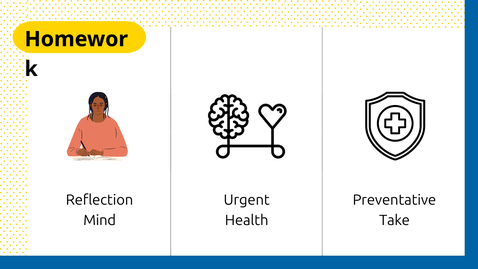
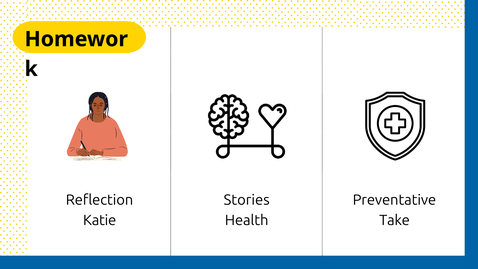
Urgent: Urgent -> Stories (247, 200)
Mind: Mind -> Katie (100, 220)
